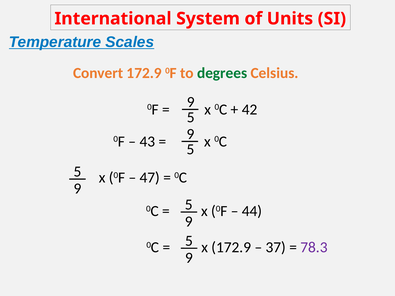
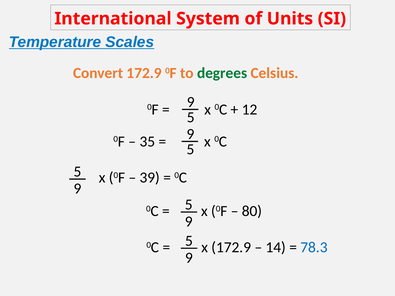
42: 42 -> 12 (250, 110)
43: 43 -> 35 (147, 142)
47: 47 -> 39 (150, 178)
44: 44 -> 80 (252, 211)
37: 37 -> 14 (276, 248)
78.3 colour: purple -> blue (314, 248)
